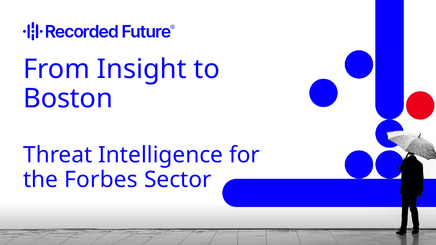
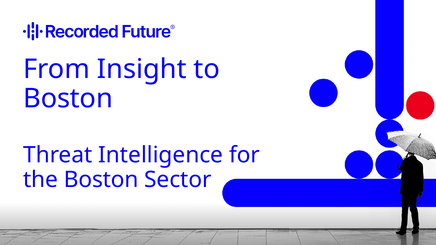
the Forbes: Forbes -> Boston (101, 180)
